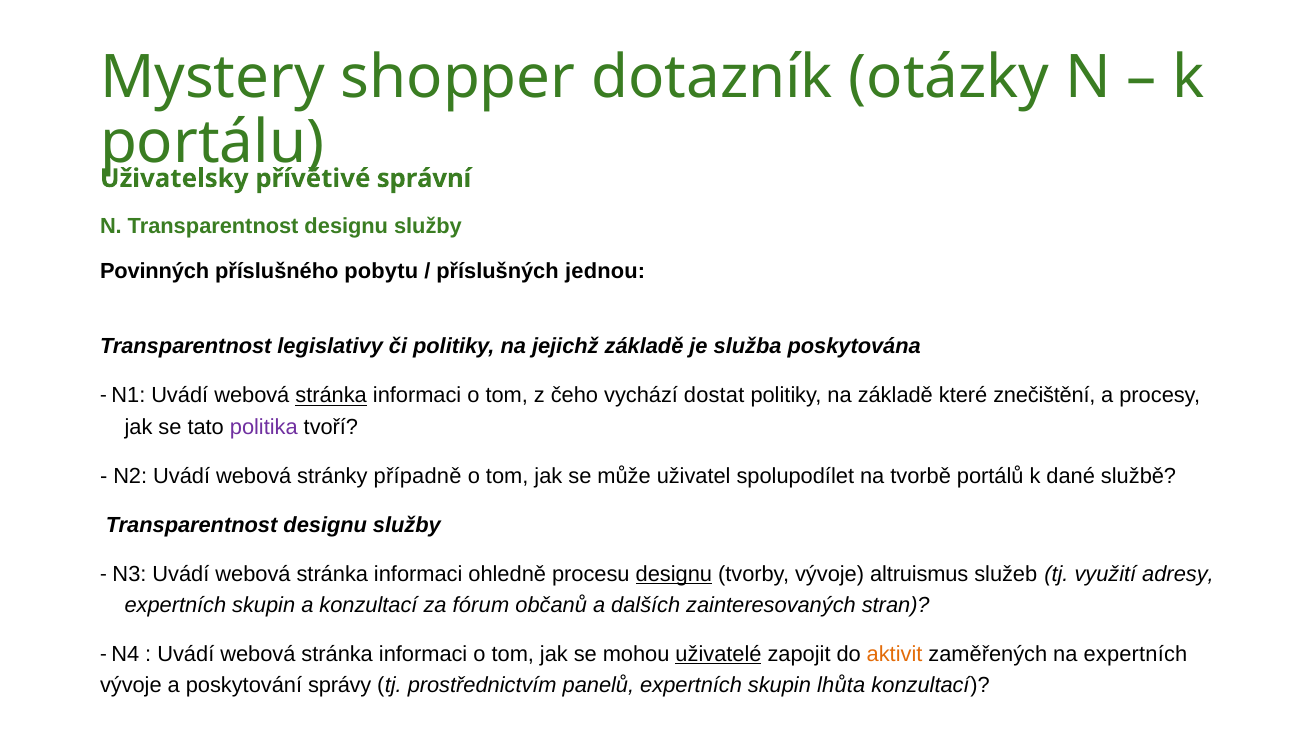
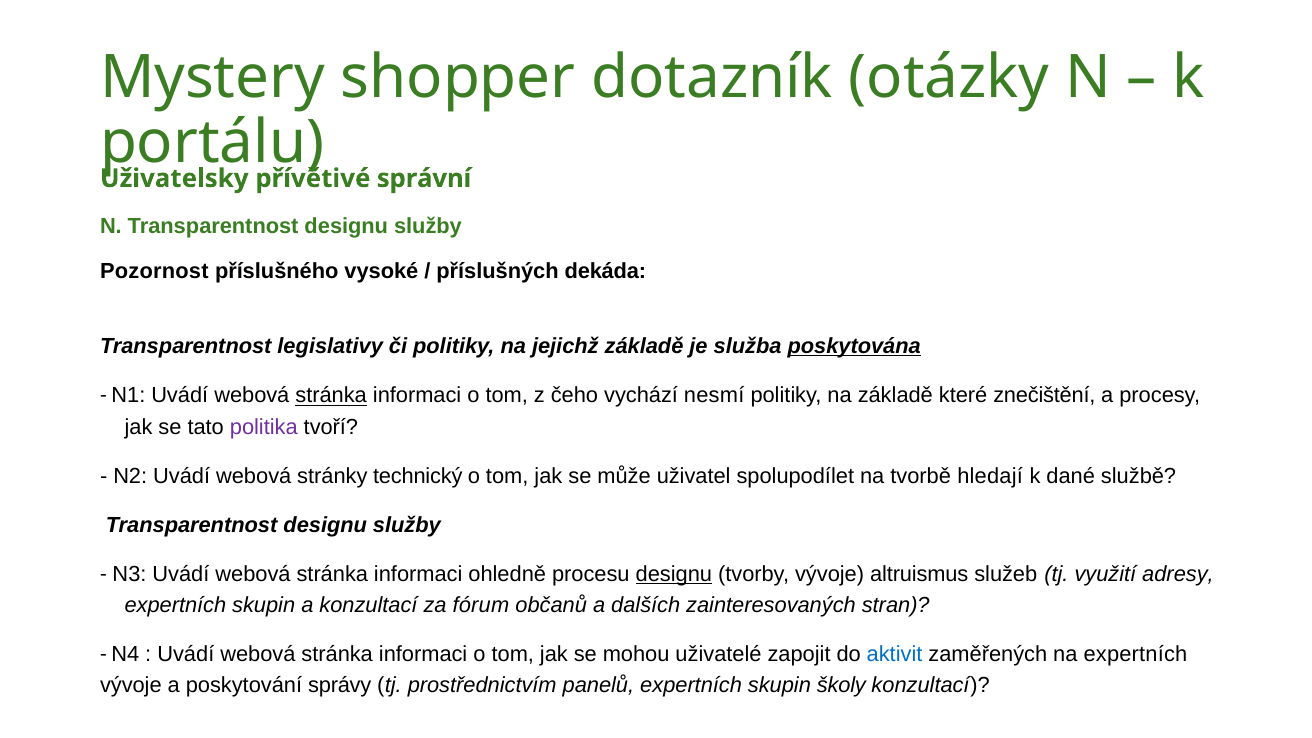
Povinných: Povinných -> Pozornost (154, 272)
pobytu: pobytu -> vysoké (381, 272)
jednou: jednou -> dekáda (605, 272)
poskytována underline: none -> present (854, 346)
dostat: dostat -> nesmí (714, 396)
případně: případně -> technický (418, 476)
portálů: portálů -> hledají (990, 476)
uživatelé underline: present -> none (719, 654)
aktivit colour: orange -> blue (895, 654)
lhůta: lhůta -> školy (841, 686)
